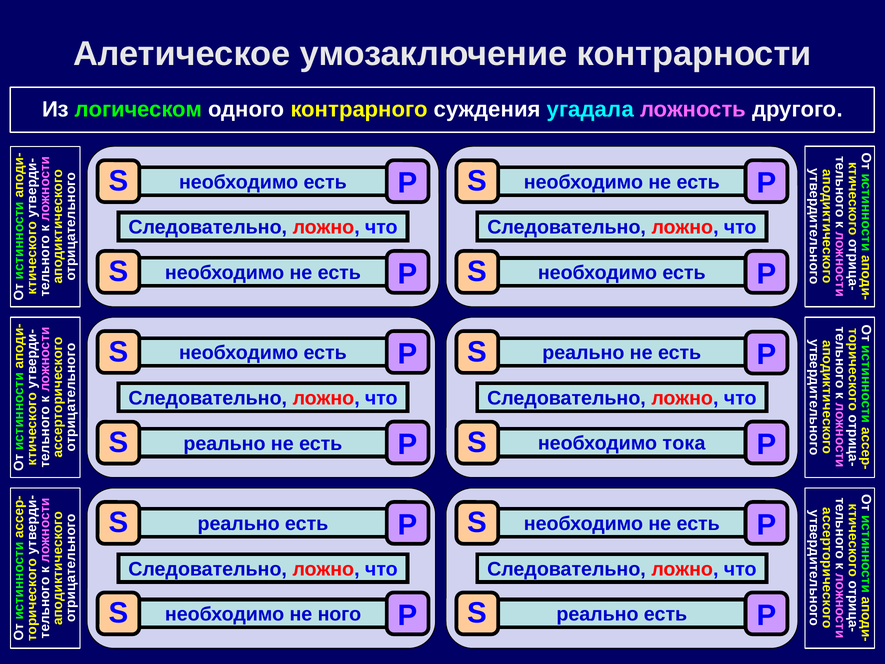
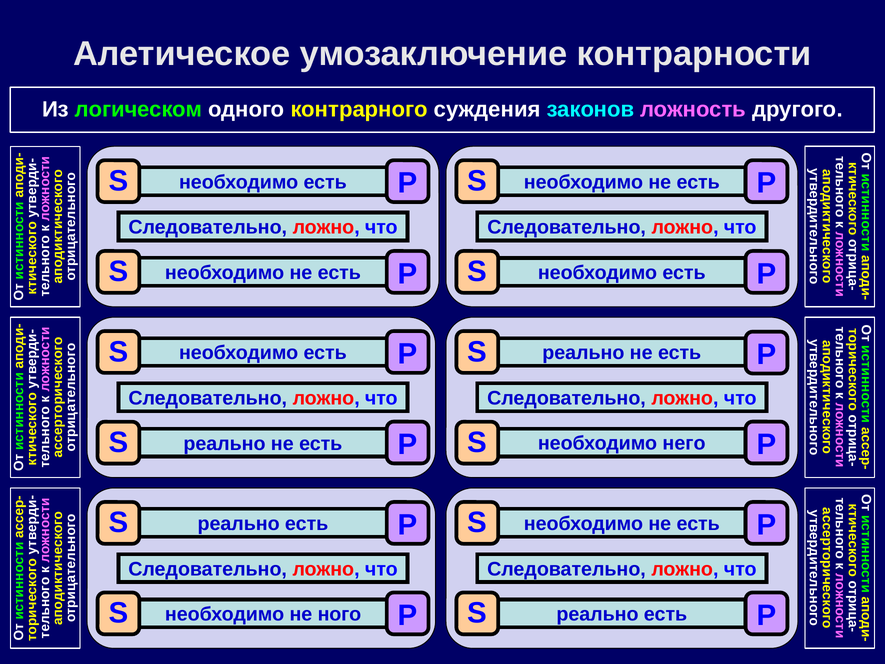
угадала: угадала -> законов (590, 110)
тока: тока -> него (684, 443)
